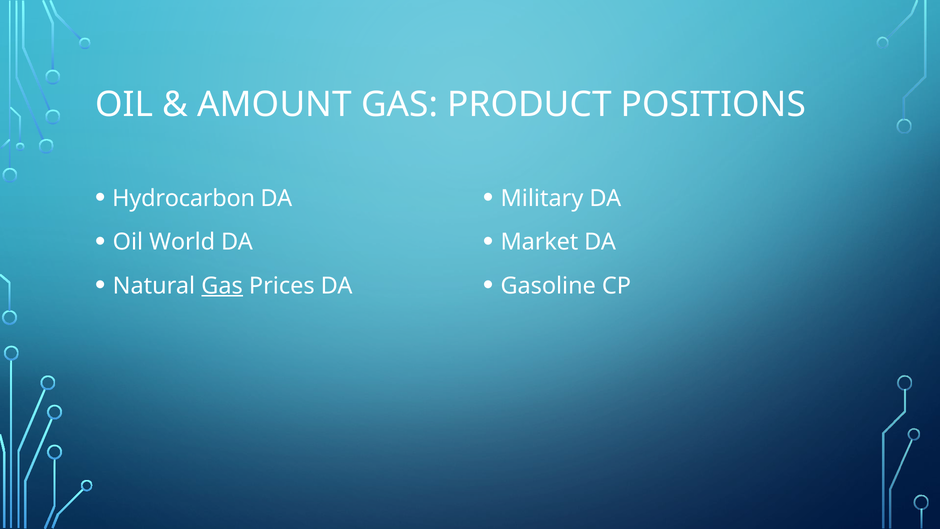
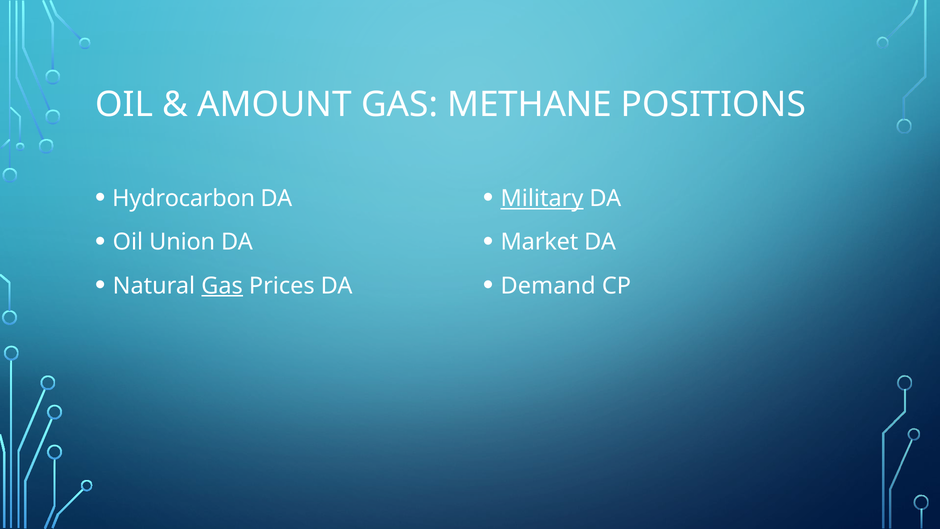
PRODUCT: PRODUCT -> METHANE (530, 104)
Military underline: none -> present (542, 198)
World: World -> Union (182, 242)
Gasoline: Gasoline -> Demand (548, 286)
